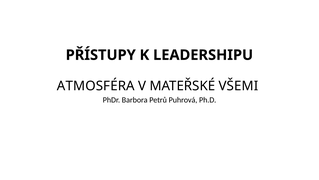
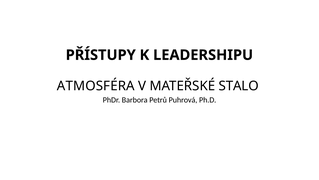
VŠEMI: VŠEMI -> STALO (239, 86)
